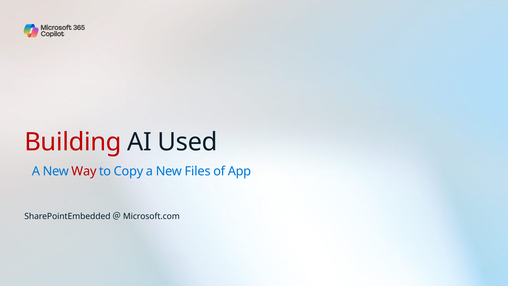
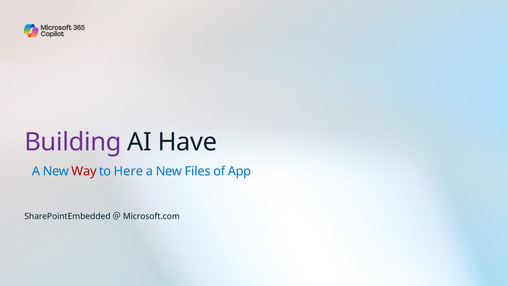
Building colour: red -> purple (73, 142)
Used: Used -> Have (187, 142)
Copy: Copy -> Here (128, 171)
